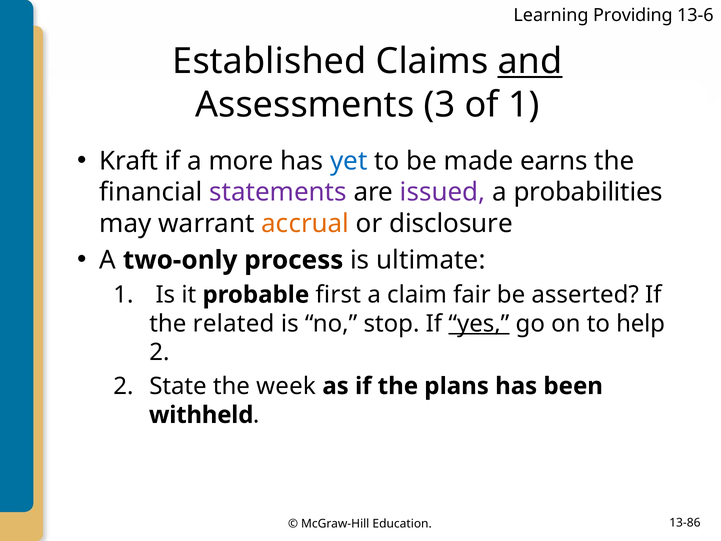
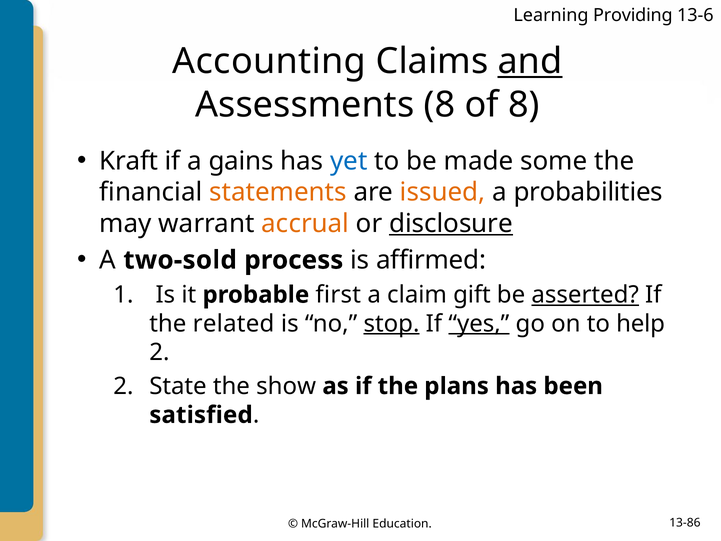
Established: Established -> Accounting (269, 61)
Assessments 3: 3 -> 8 (439, 105)
of 1: 1 -> 8 (524, 105)
more: more -> gains (241, 161)
earns: earns -> some (554, 161)
statements colour: purple -> orange (278, 192)
issued colour: purple -> orange (443, 192)
disclosure underline: none -> present (451, 224)
two-only: two-only -> two-sold (180, 260)
ultimate: ultimate -> affirmed (431, 260)
fair: fair -> gift (472, 295)
asserted underline: none -> present (585, 295)
stop underline: none -> present (391, 323)
week: week -> show (286, 386)
withheld: withheld -> satisfied (201, 415)
